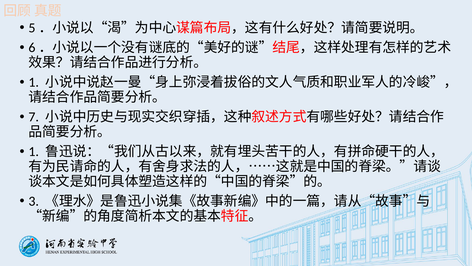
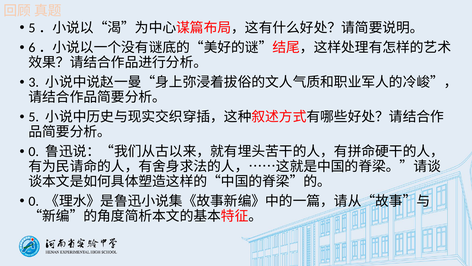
1: 1 -> 3 (34, 82)
7: 7 -> 5 (34, 117)
1: 1 -> 0 (34, 151)
3: 3 -> 0 (34, 201)
